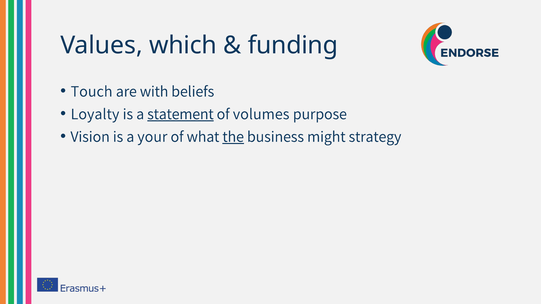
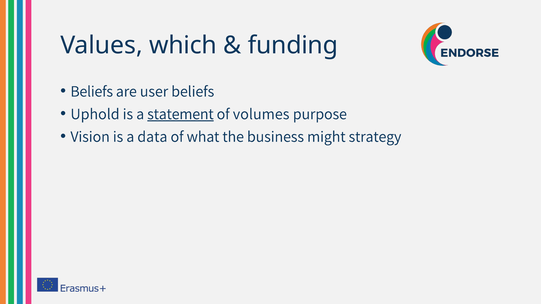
Touch: Touch -> Beliefs (92, 91)
with: with -> user (154, 91)
Loyalty: Loyalty -> Uphold (95, 114)
your: your -> data (152, 137)
the underline: present -> none (233, 137)
